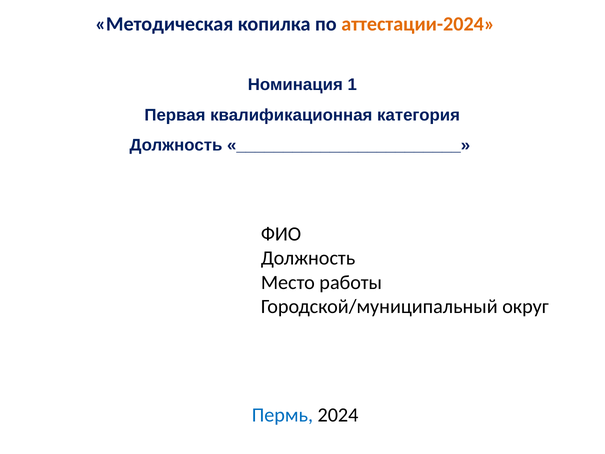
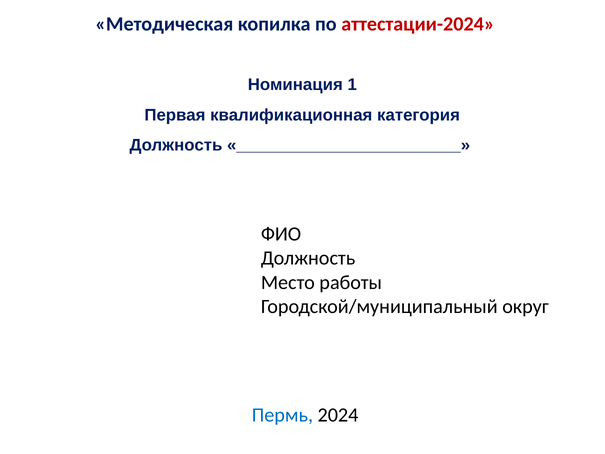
аттестации-2024 colour: orange -> red (418, 24)
